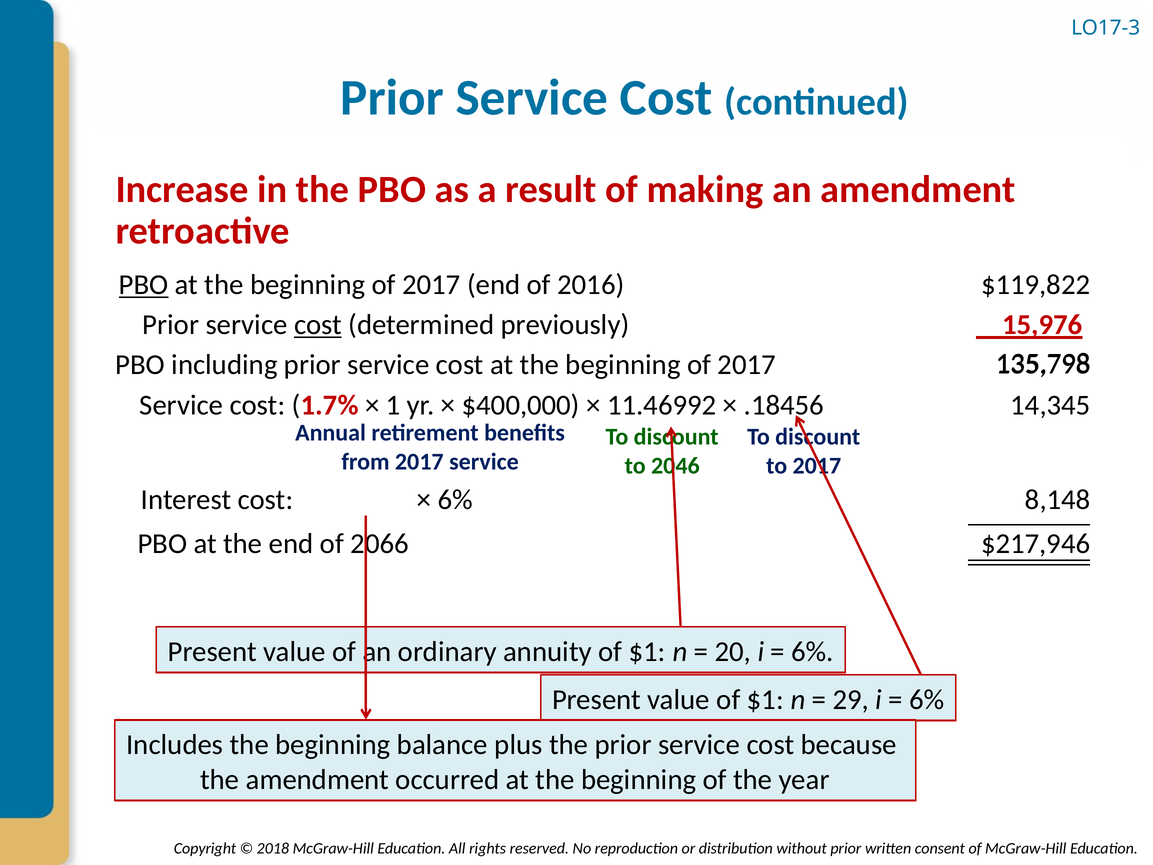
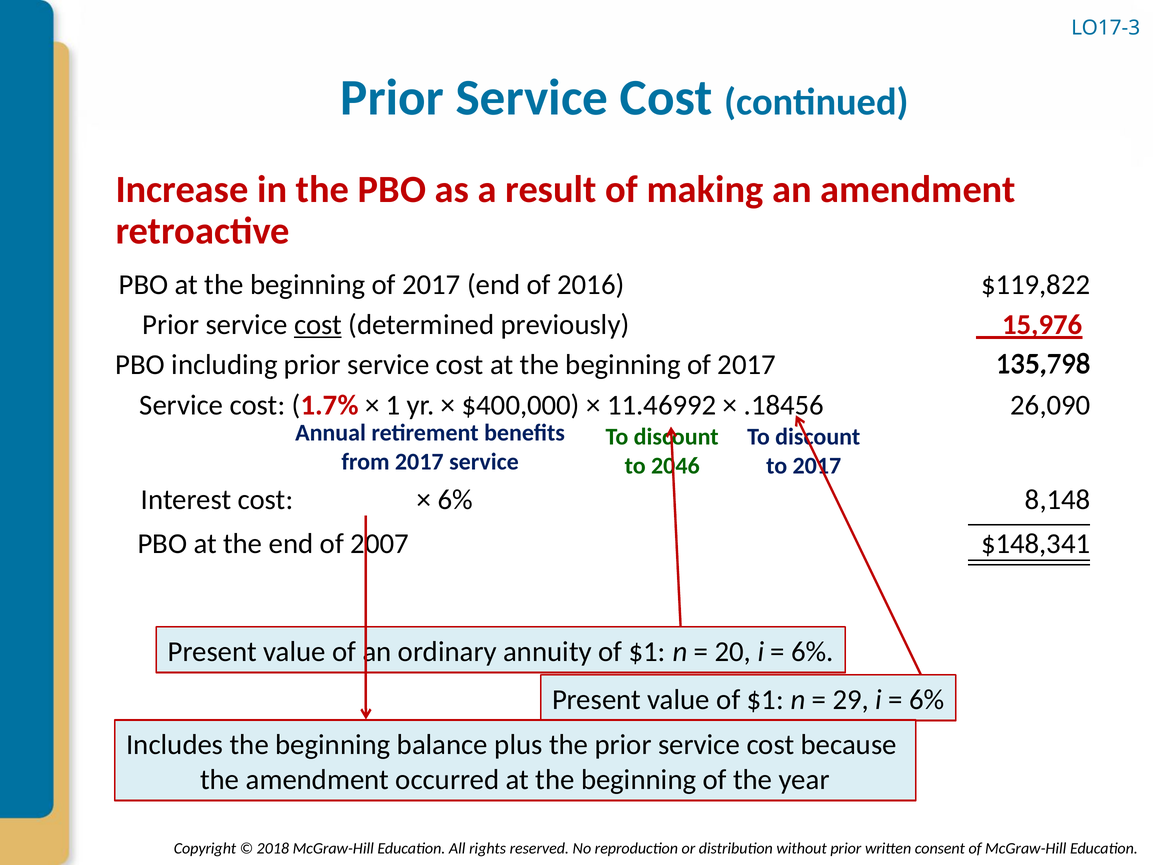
PBO underline: present -> none (144, 285)
14,345: 14,345 -> 26,090 (1050, 405)
2066: 2066 -> 2007 (380, 543)
$217,946: $217,946 -> $148,341 (1036, 543)
